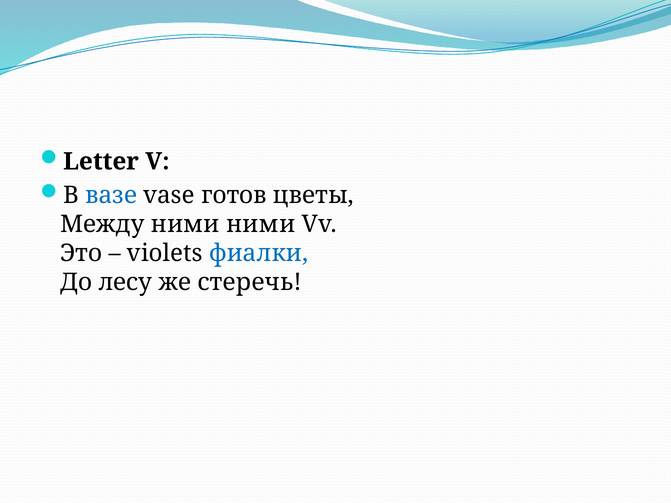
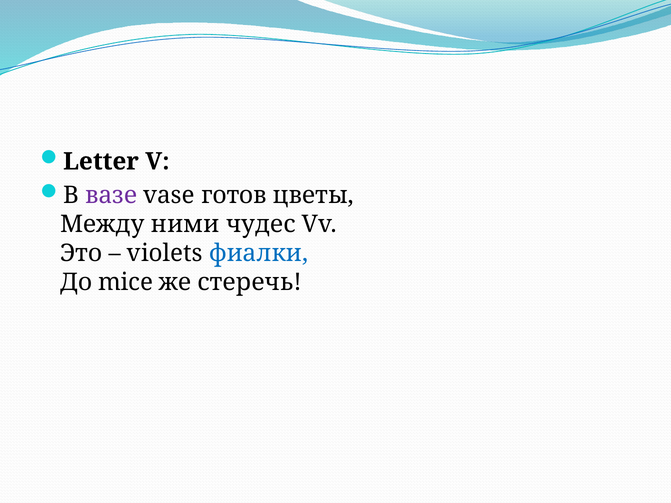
вазе colour: blue -> purple (111, 195)
ними ними: ними -> чудес (261, 225)
лесу: лесу -> mice (126, 283)
